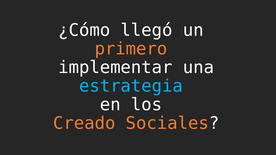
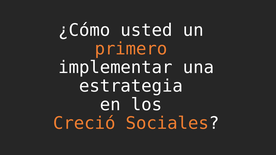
llegó: llegó -> usted (147, 30)
estrategia colour: light blue -> white (131, 86)
Creado: Creado -> Creció (84, 123)
